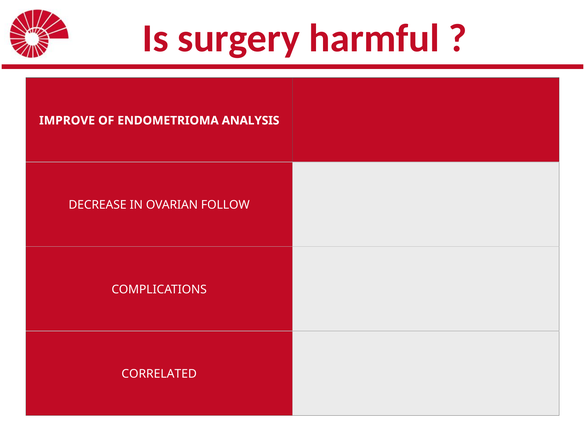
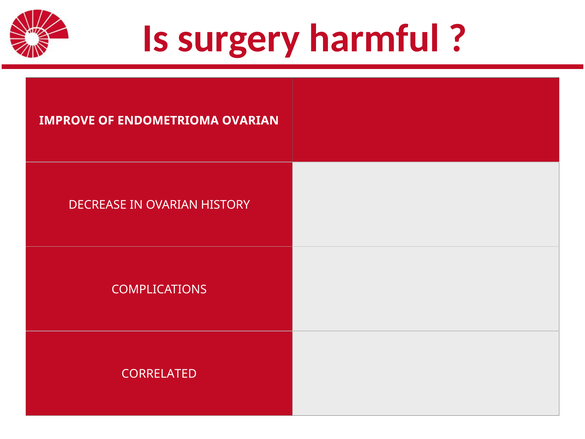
ENDOMETRIOMA ANALYSIS: ANALYSIS -> OVARIAN (250, 120)
FOLLOW: FOLLOW -> HISTORY (225, 205)
